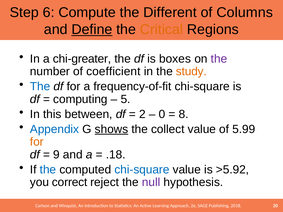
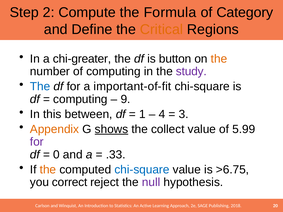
6: 6 -> 2 (49, 13)
Different: Different -> Formula (170, 13)
Columns: Columns -> Category (245, 13)
Define underline: present -> none (92, 30)
boxes: boxes -> button (175, 59)
the colour: purple -> orange (219, 59)
of coefficient: coefficient -> computing (113, 72)
study colour: orange -> purple (191, 72)
frequency-of-fit: frequency-of-fit -> important-of-fit (132, 87)
5: 5 -> 9 (126, 99)
2: 2 -> 1 (142, 114)
0: 0 -> 4 (162, 114)
8: 8 -> 3 (184, 114)
Appendix colour: blue -> orange (55, 129)
for colour: orange -> purple (37, 142)
9: 9 -> 0 (56, 155)
.18: .18 -> .33 (116, 155)
the colour: blue -> orange (48, 170)
>5.92: >5.92 -> >6.75 (233, 170)
